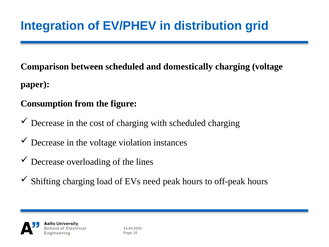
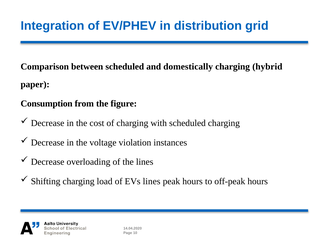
charging voltage: voltage -> hybrid (267, 67)
EVs need: need -> lines (152, 181)
